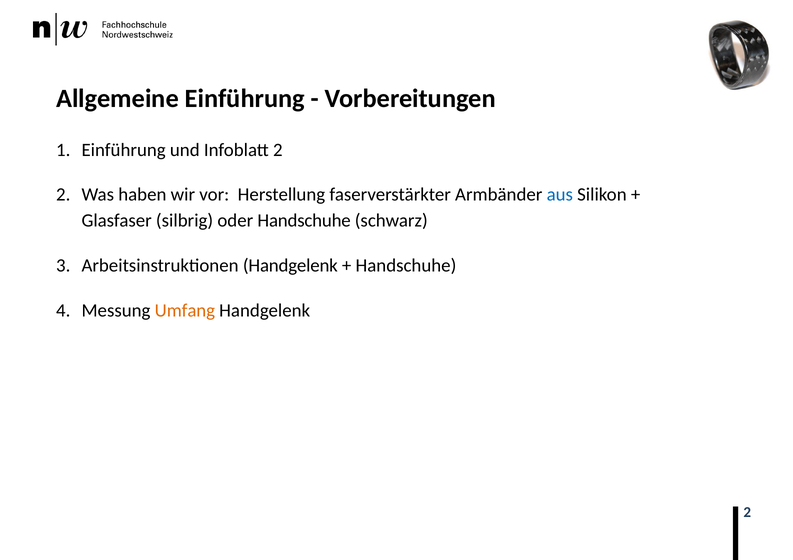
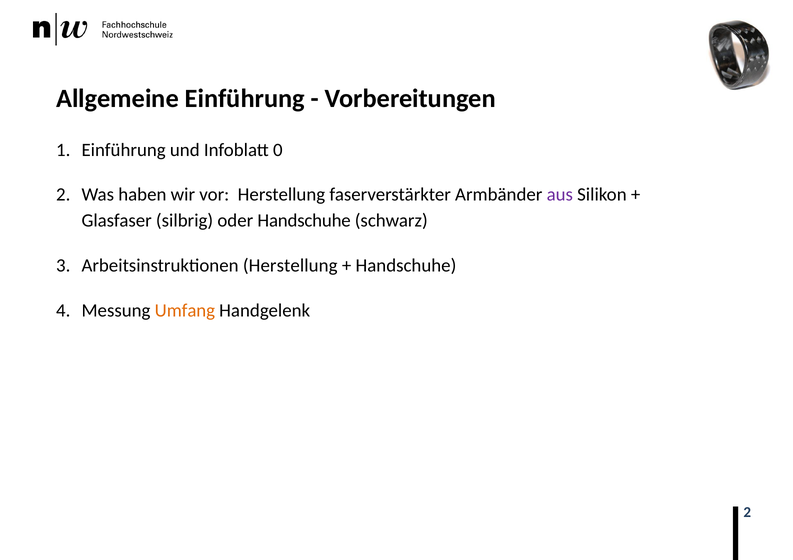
Infoblatt 2: 2 -> 0 (278, 150)
aus colour: blue -> purple (560, 195)
Arbeitsinstruktionen Handgelenk: Handgelenk -> Herstellung (290, 266)
